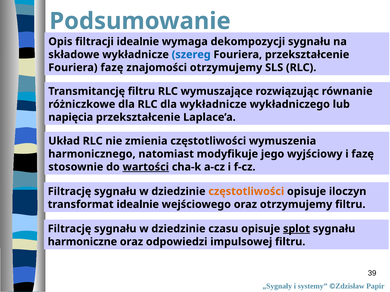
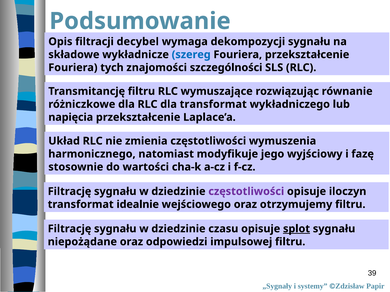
filtracji idealnie: idealnie -> decybel (138, 42)
Fouriera fazę: fazę -> tych (112, 68)
znajomości otrzymujemy: otrzymujemy -> szczególności (226, 68)
dla wykładnicze: wykładnicze -> transformat (213, 104)
wartości underline: present -> none (146, 167)
częstotliwości colour: orange -> purple (246, 192)
harmoniczne: harmoniczne -> niepożądane (82, 242)
